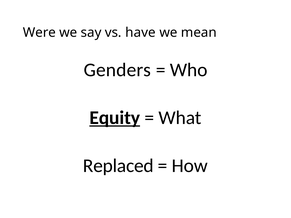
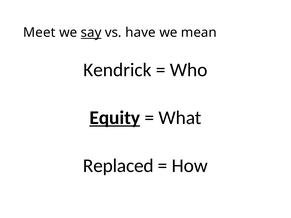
Were: Were -> Meet (39, 33)
say underline: none -> present (91, 33)
Genders: Genders -> Kendrick (117, 70)
